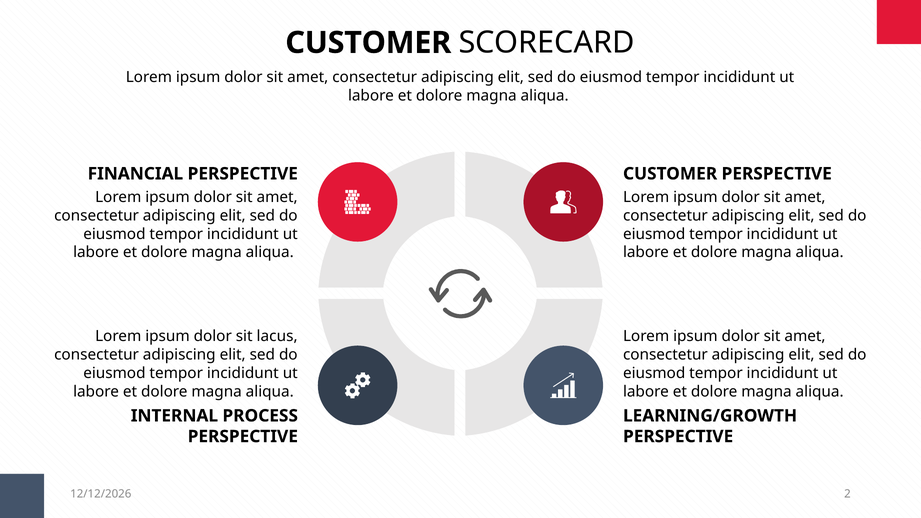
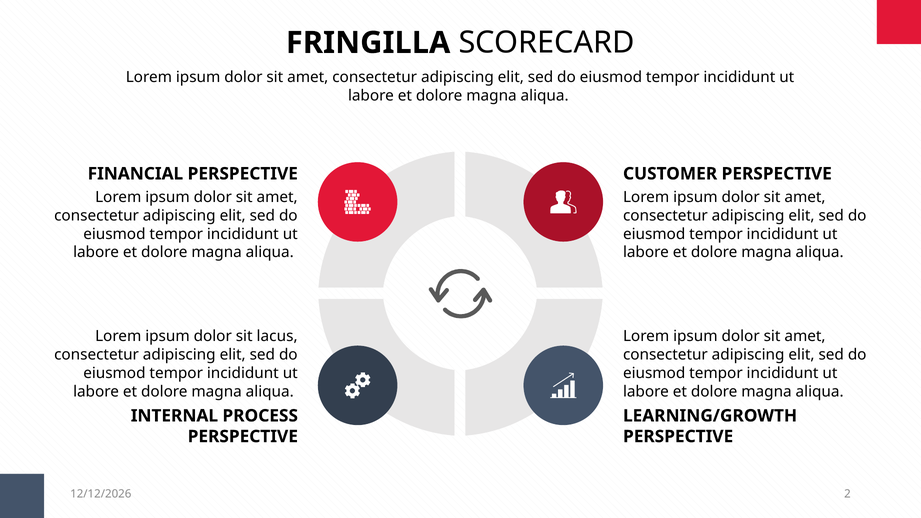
CUSTOMER: CUSTOMER -> FRINGILLA (368, 43)
